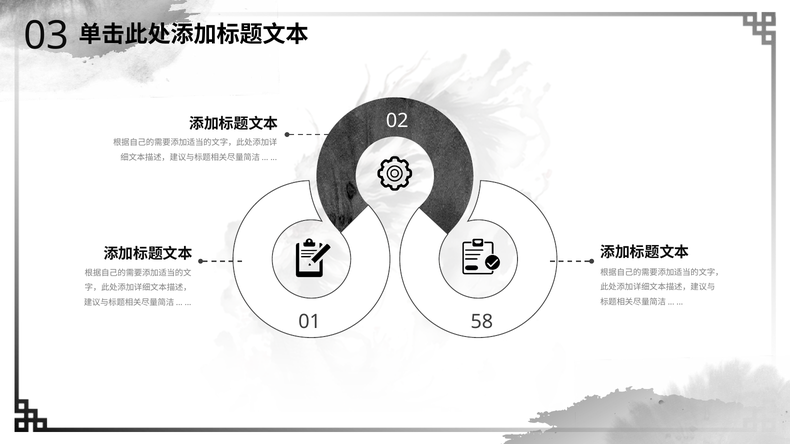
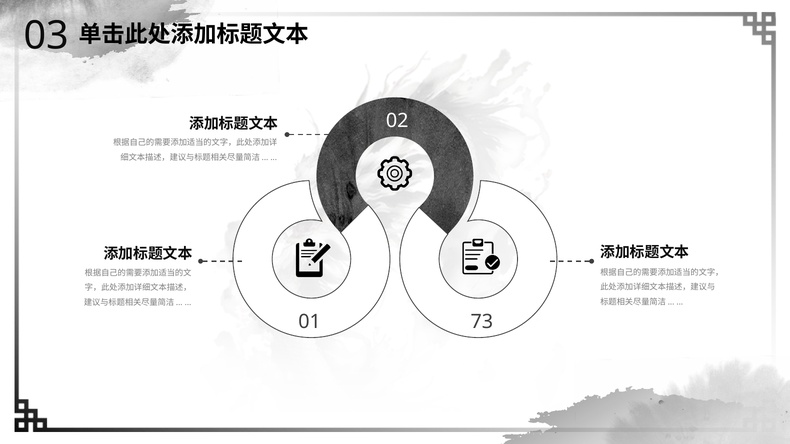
58: 58 -> 73 (482, 322)
